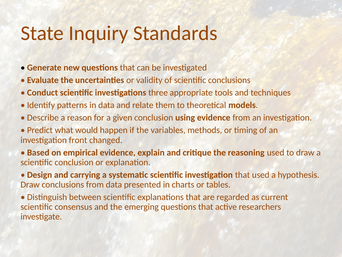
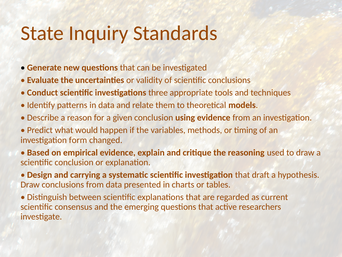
front: front -> form (78, 140)
that used: used -> draft (261, 174)
